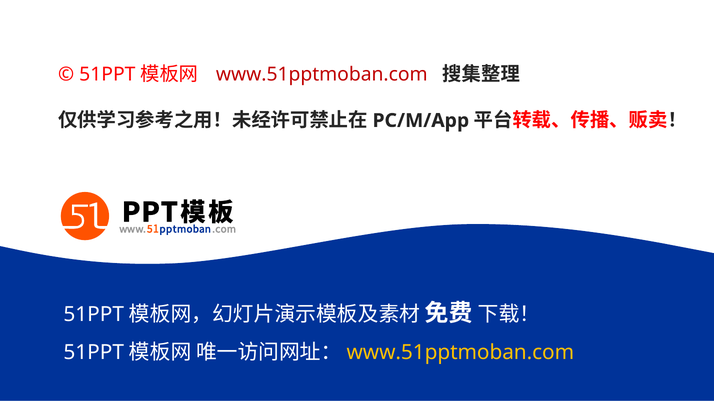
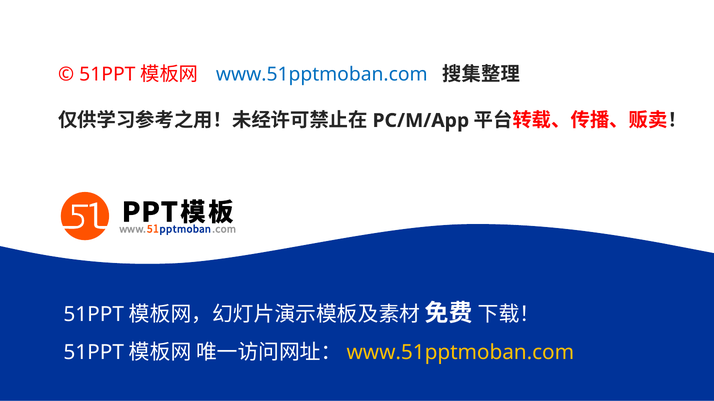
www.51pptmoban.com colour: red -> blue (322, 74)
